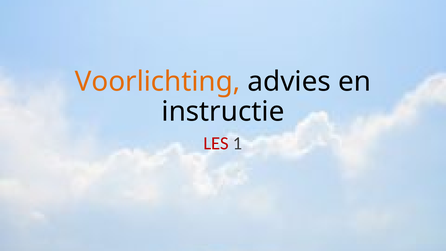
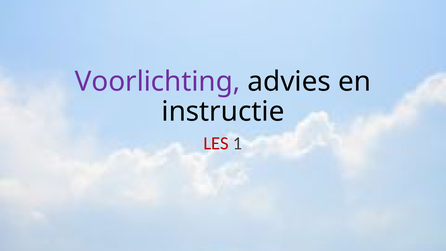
Voorlichting colour: orange -> purple (158, 81)
